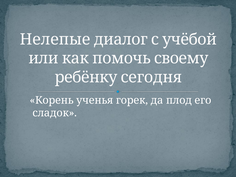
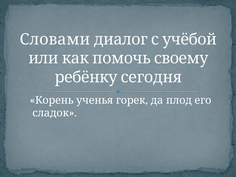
Нелепые: Нелепые -> Словами (55, 39)
